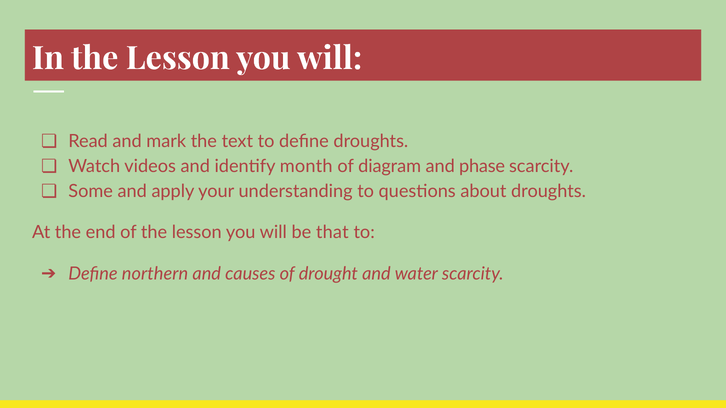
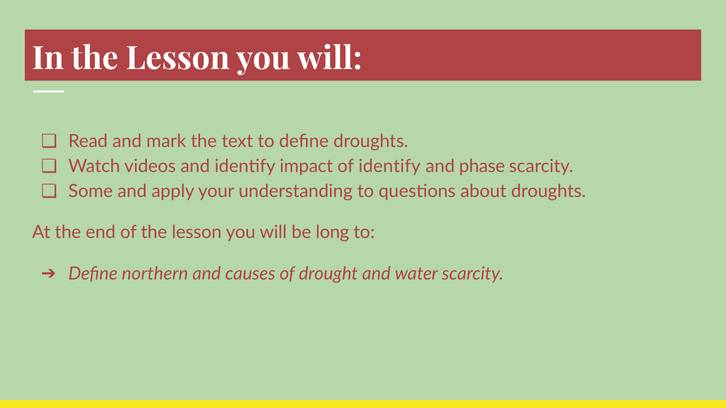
month: month -> impact (306, 167)
of diagram: diagram -> identify (389, 167)
that: that -> long (333, 233)
